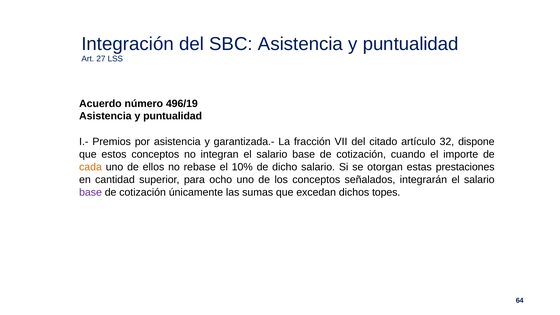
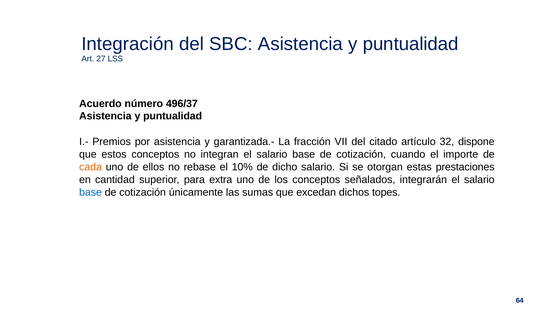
496/19: 496/19 -> 496/37 (182, 104)
ocho: ocho -> extra (221, 180)
base colour: purple -> blue (90, 192)
